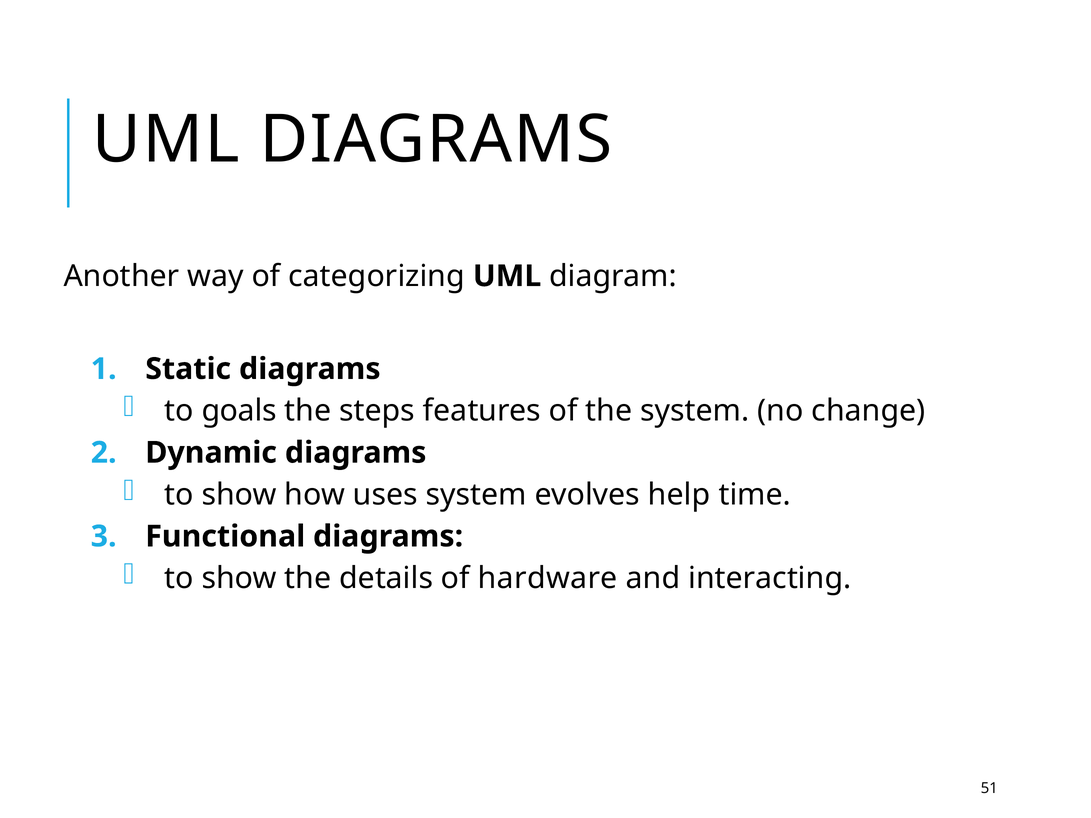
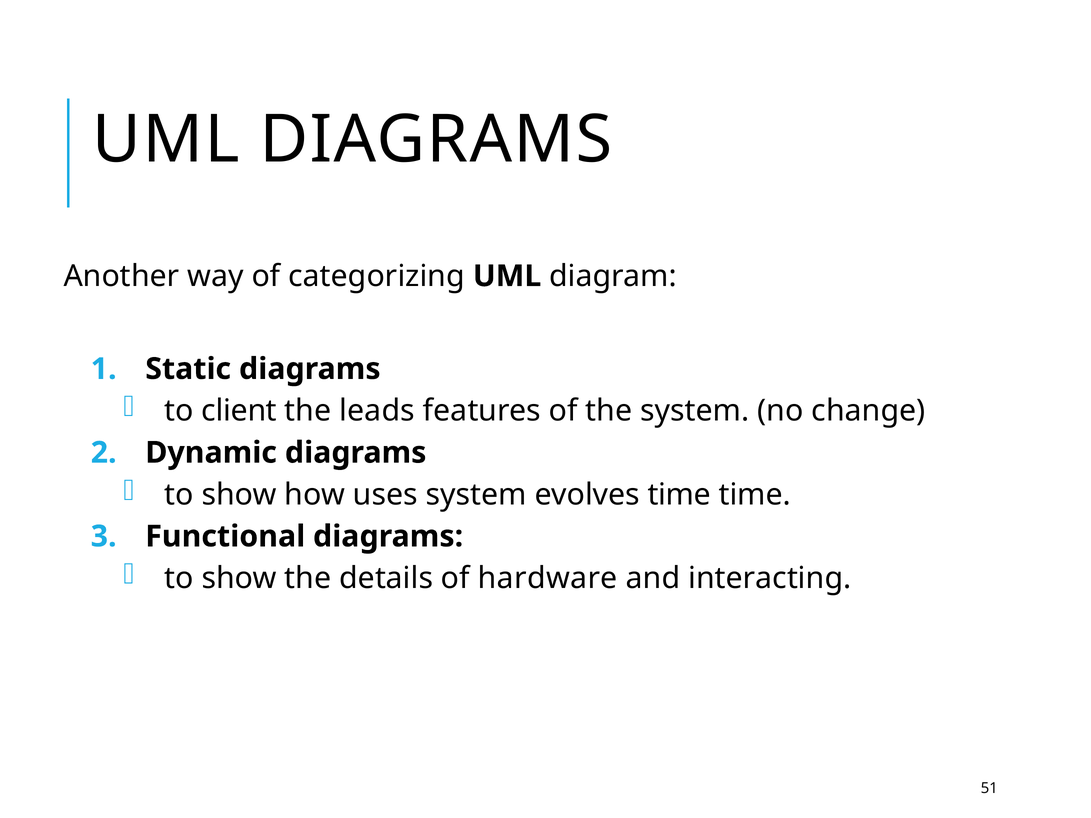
goals: goals -> client (239, 411)
steps: steps -> leads (377, 411)
evolves help: help -> time (679, 495)
